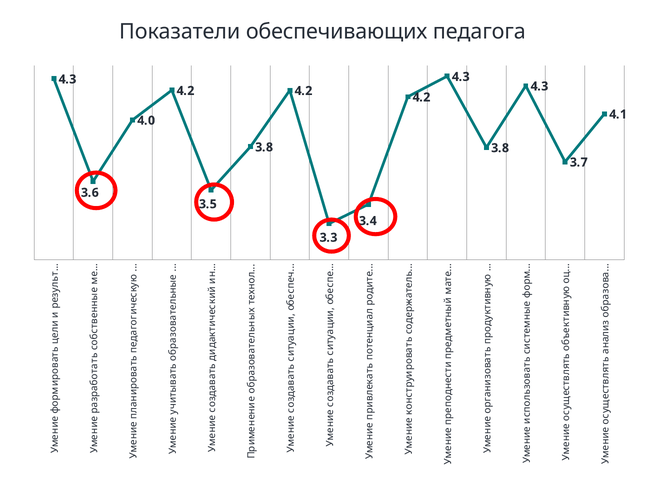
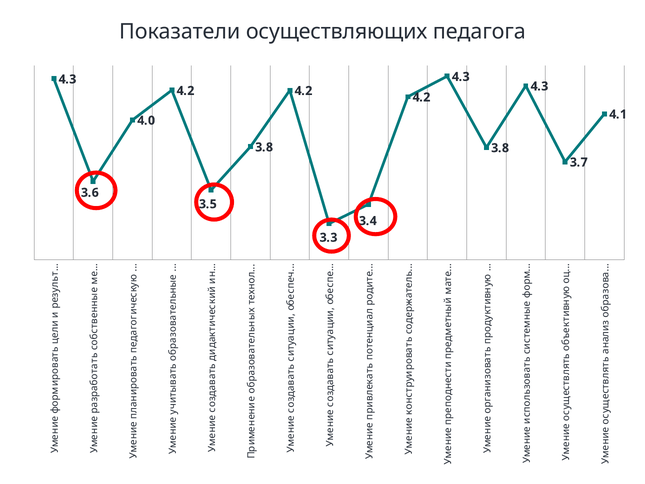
обеспечивающих: обеспечивающих -> осуществляющих (337, 32)
